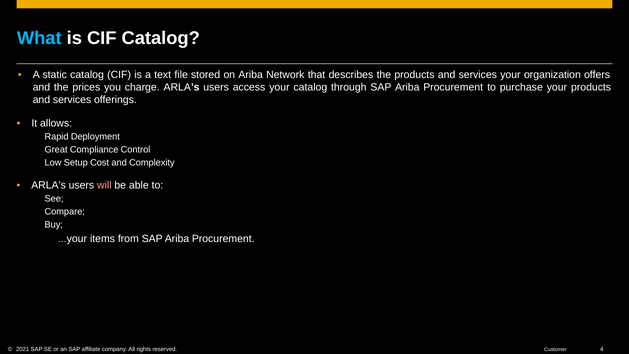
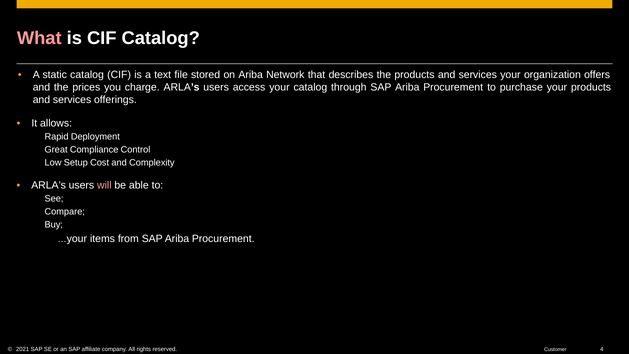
What colour: light blue -> pink (39, 38)
